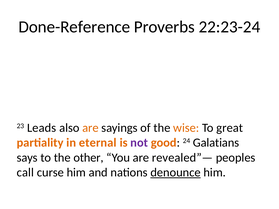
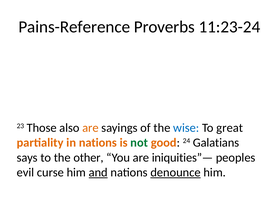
Done-Reference: Done-Reference -> Pains-Reference (74, 27)
22:23-24: 22:23-24 -> 11:23-24 (229, 27)
Leads: Leads -> Those (42, 128)
wise colour: orange -> blue (186, 128)
in eternal: eternal -> nations (98, 143)
not colour: purple -> green (139, 143)
revealed”—: revealed”— -> iniquities”— (182, 158)
call: call -> evil (25, 173)
and underline: none -> present (98, 173)
